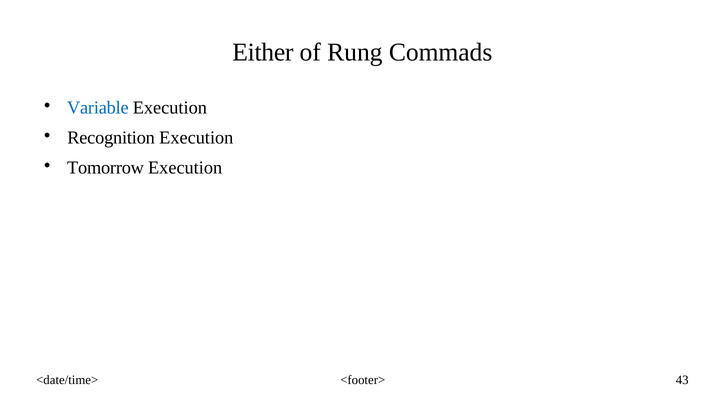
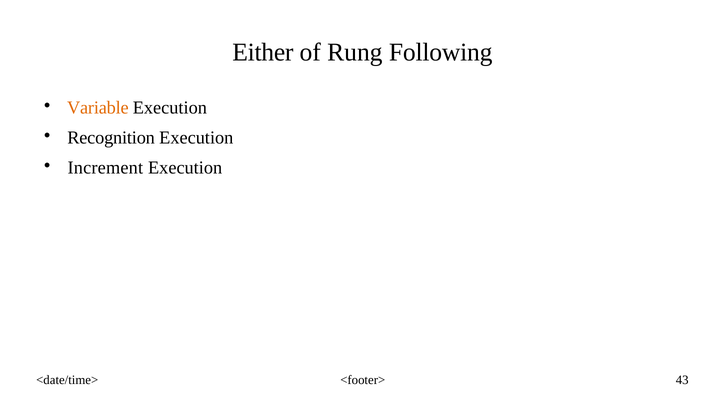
Commads: Commads -> Following (441, 52)
Variable colour: blue -> orange (98, 108)
Tomorrow: Tomorrow -> Increment (105, 168)
